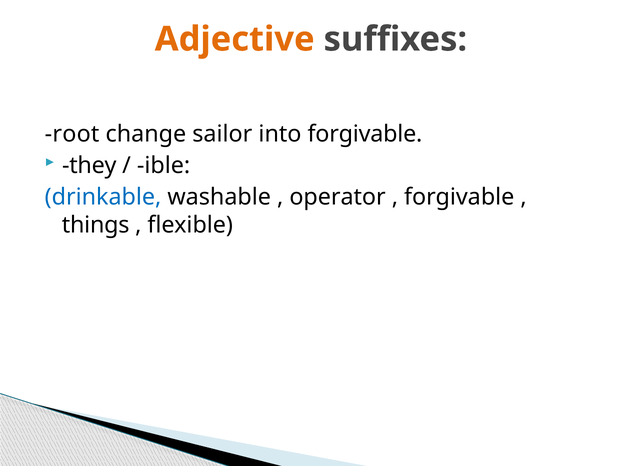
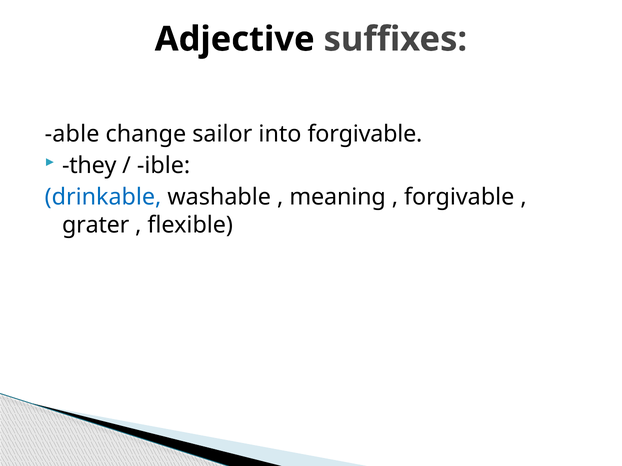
Adjective colour: orange -> black (235, 39)
root: root -> able (72, 134)
operator: operator -> meaning (338, 197)
things: things -> grater (96, 225)
